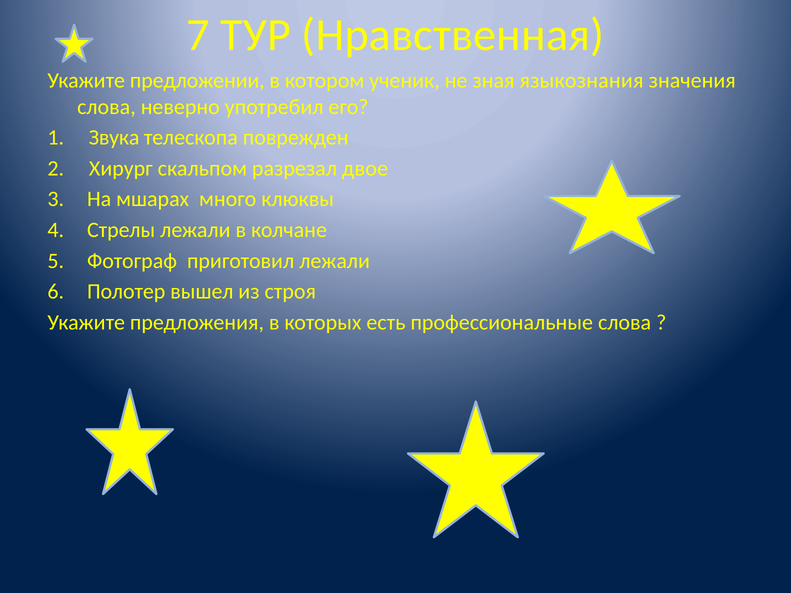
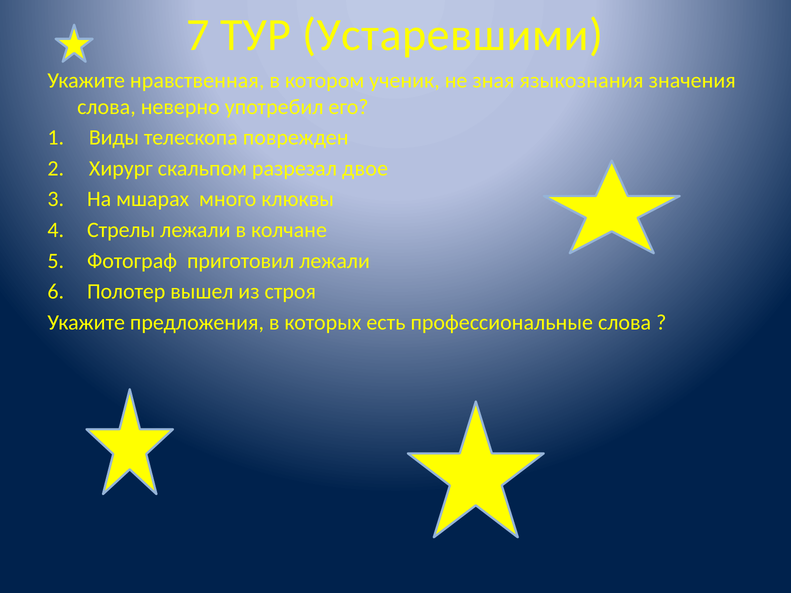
Нравственная: Нравственная -> Устаревшими (453, 35)
предложении: предложении -> нравственная (197, 81)
Звука: Звука -> Виды (114, 138)
